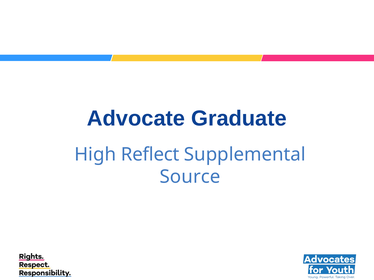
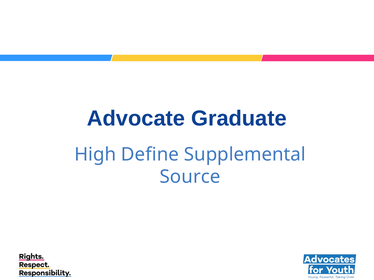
Reflect: Reflect -> Define (150, 155)
